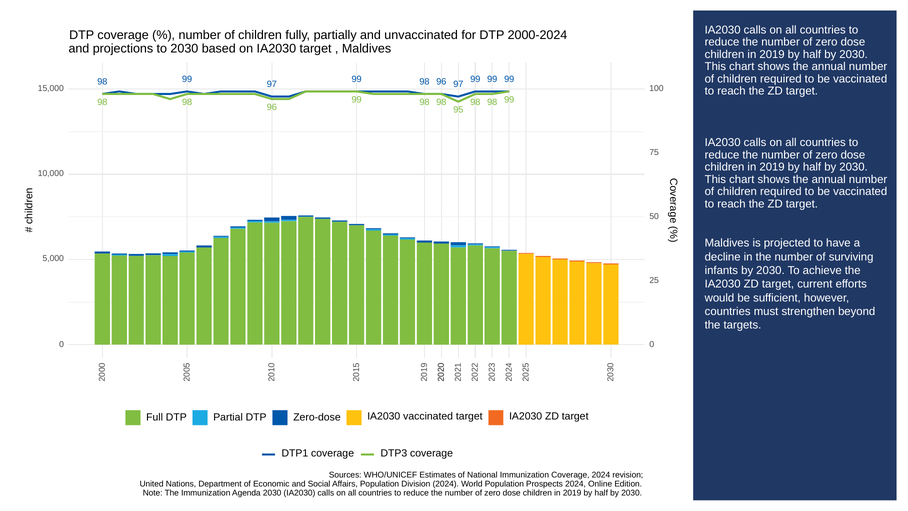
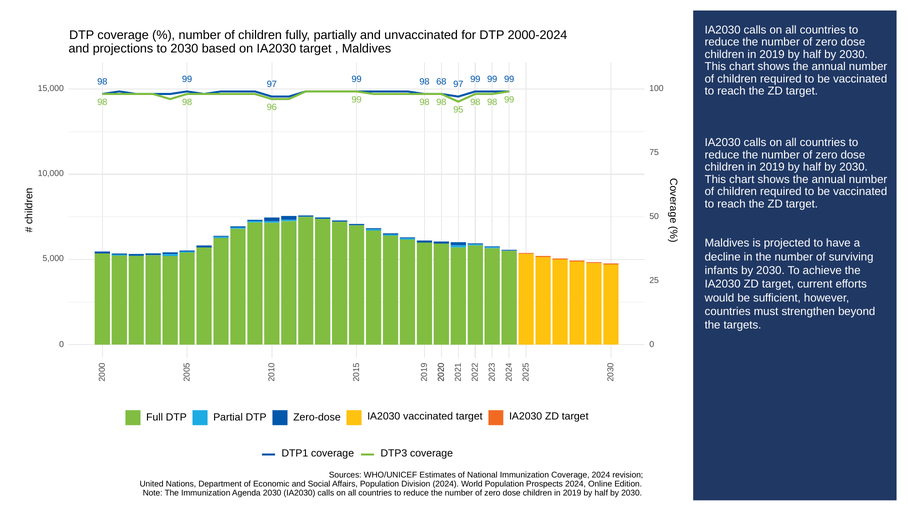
99 98 96: 96 -> 68 (441, 82)
